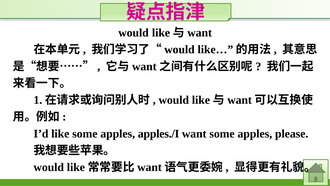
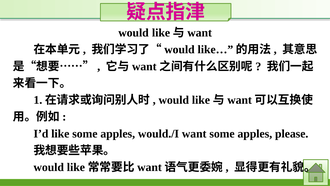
apples./I: apples./I -> would./I (158, 133)
